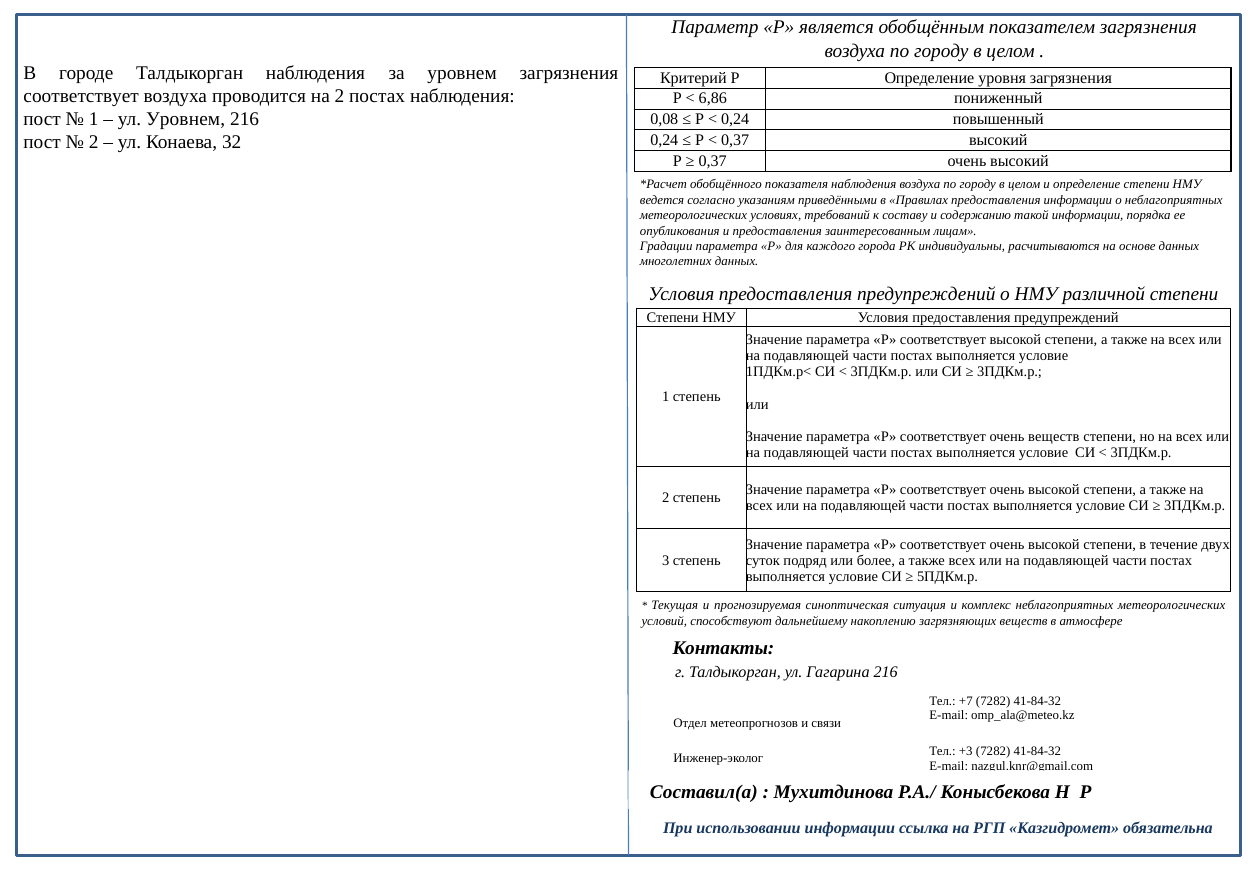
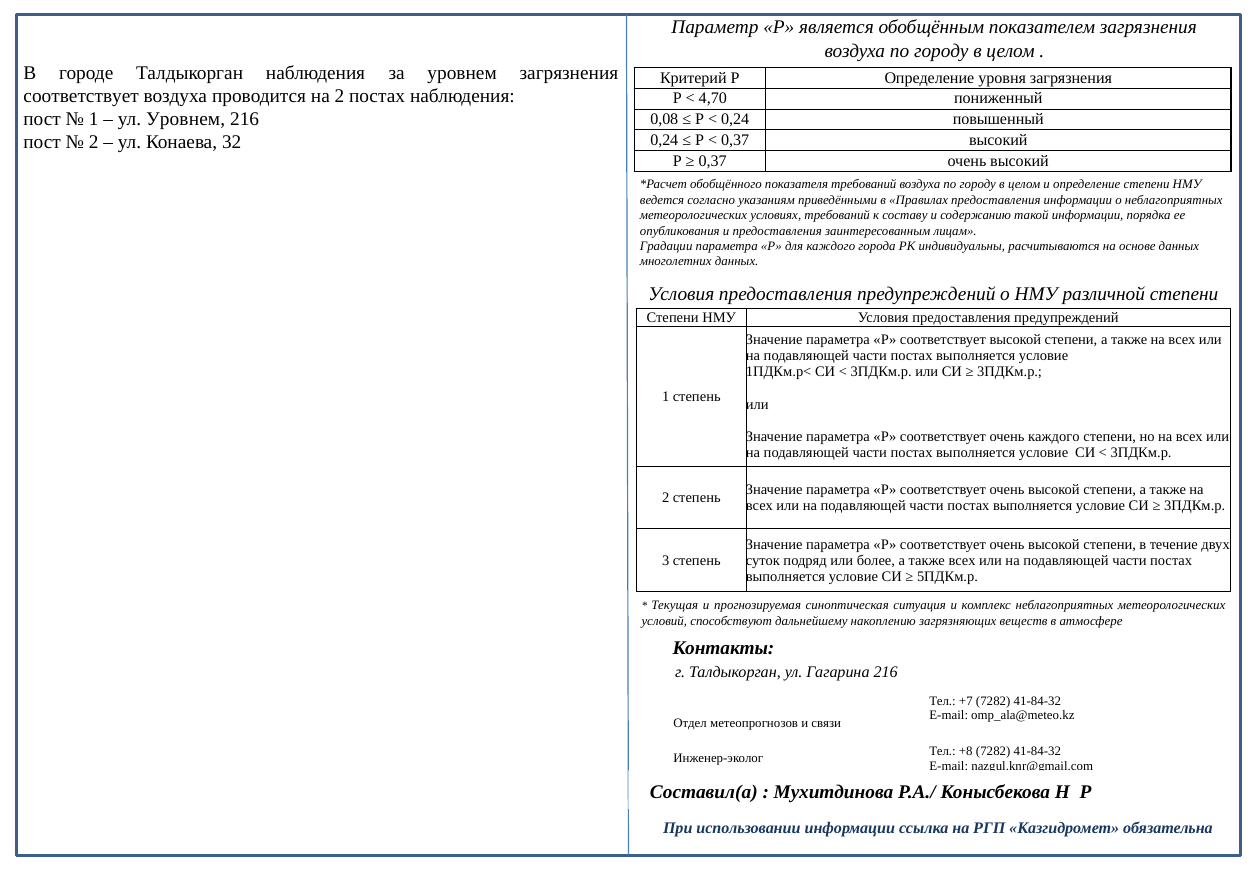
6,86: 6,86 -> 4,70 (713, 99)
показателя наблюдения: наблюдения -> требований (864, 185)
очень веществ: веществ -> каждого (1054, 437)
+3: +3 -> +8 (966, 752)
